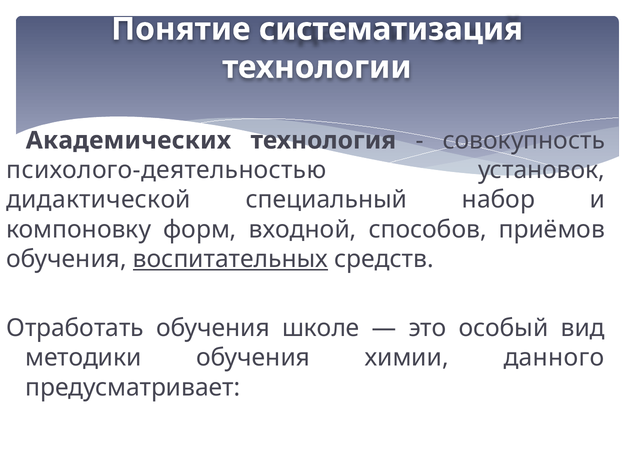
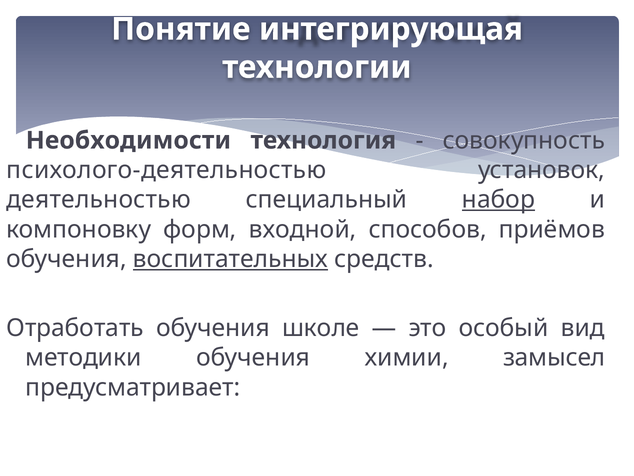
систематизация: систематизация -> интегрирующая (391, 29)
Академических: Академических -> Необходимости (128, 140)
дидактической: дидактической -> деятельностью (99, 200)
набор underline: none -> present (499, 200)
данного: данного -> замысел (554, 357)
